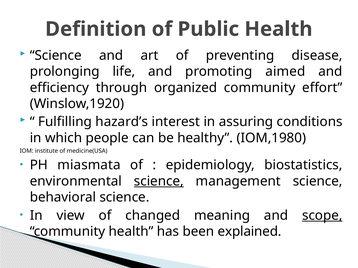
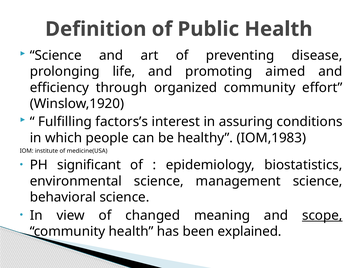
hazard’s: hazard’s -> factors’s (122, 122)
IOM,1980: IOM,1980 -> IOM,1983 (271, 138)
miasmata: miasmata -> significant (89, 165)
science underline: present -> none (159, 182)
